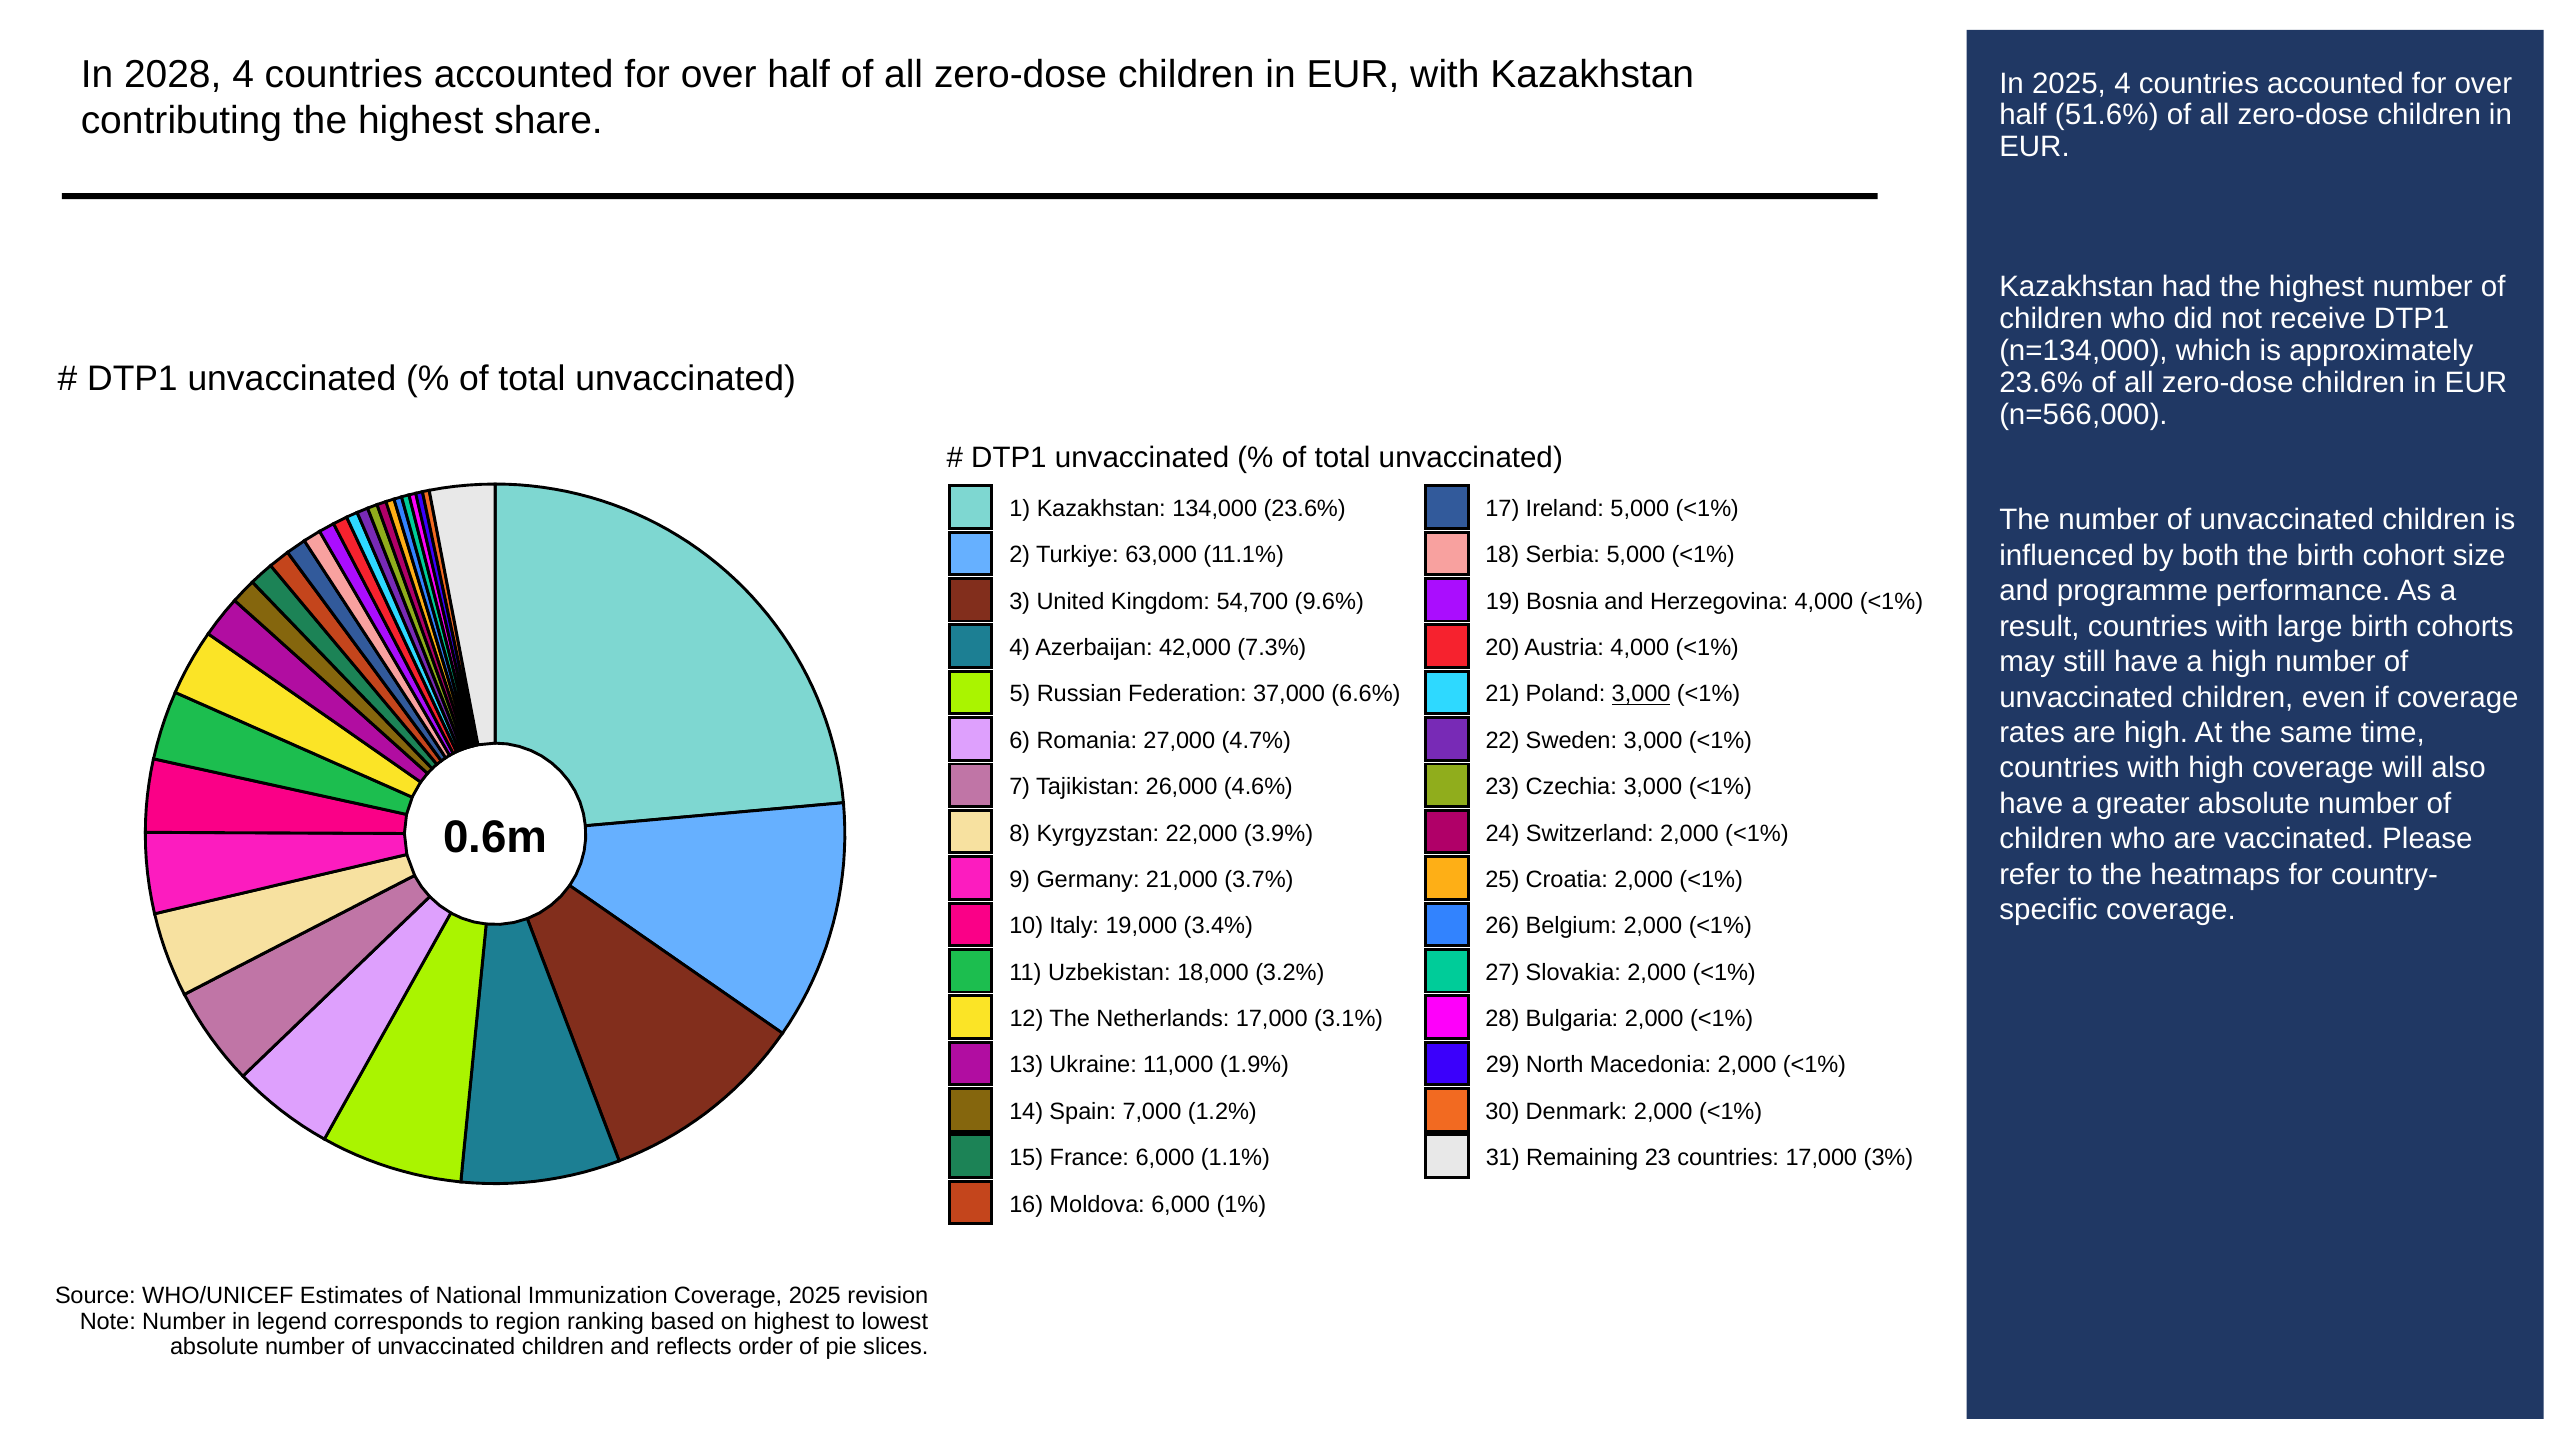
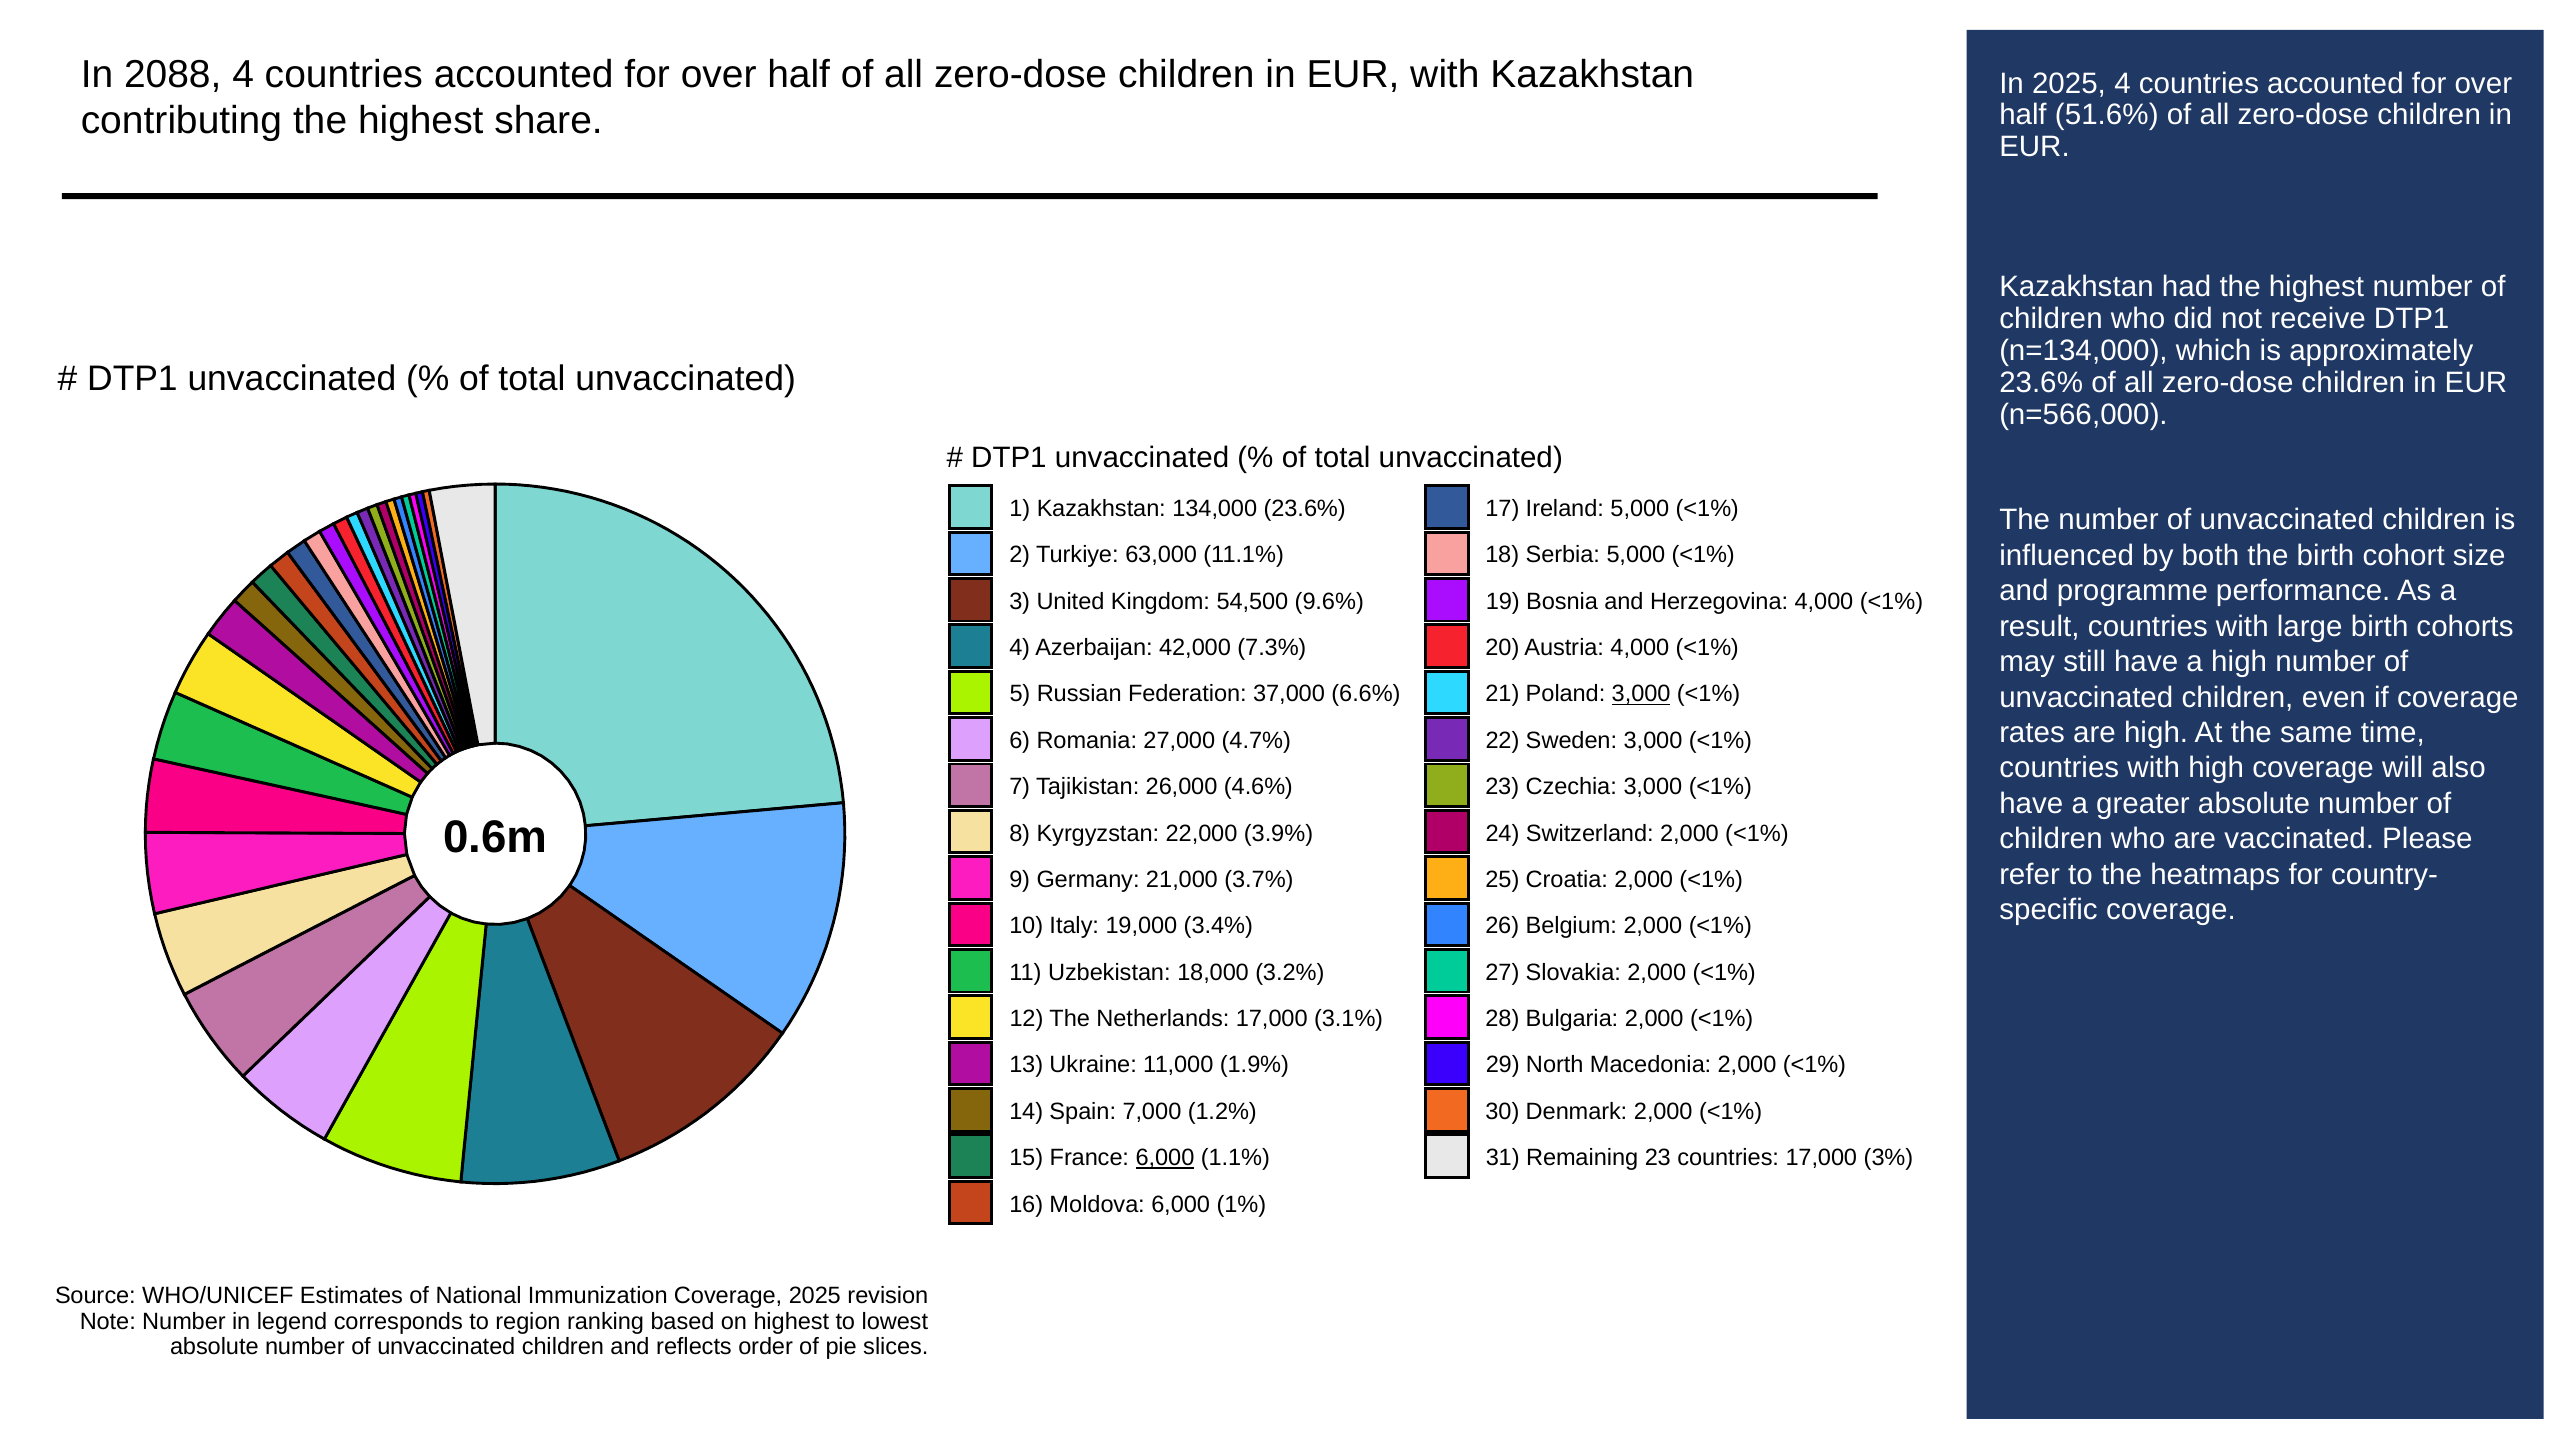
2028: 2028 -> 2088 (173, 74)
54,700: 54,700 -> 54,500 (1252, 601)
6,000 underline: none -> present (1165, 1158)
